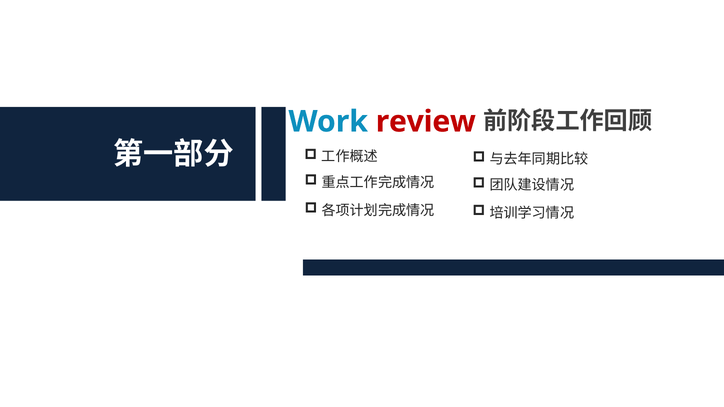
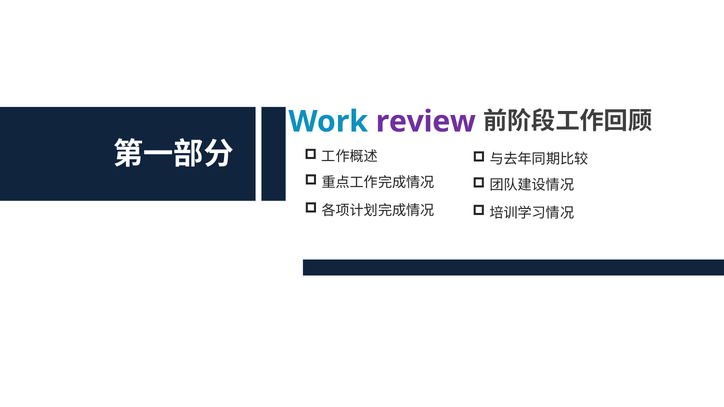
review colour: red -> purple (426, 122)
